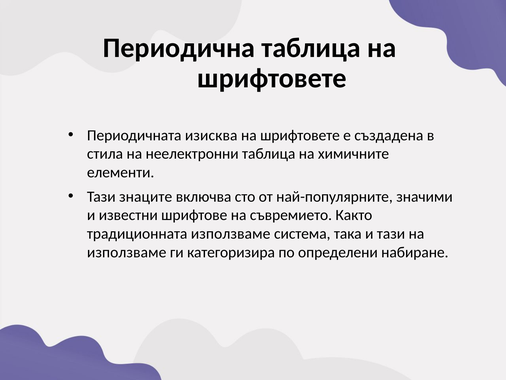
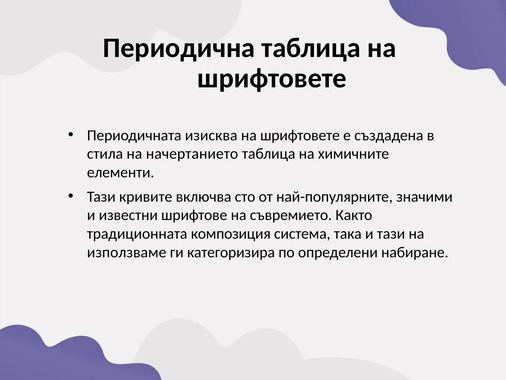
неелектронни: неелектронни -> начертанието (192, 154)
знаците: знаците -> кривите (146, 196)
традиционната използваме: използваме -> композиция (231, 233)
